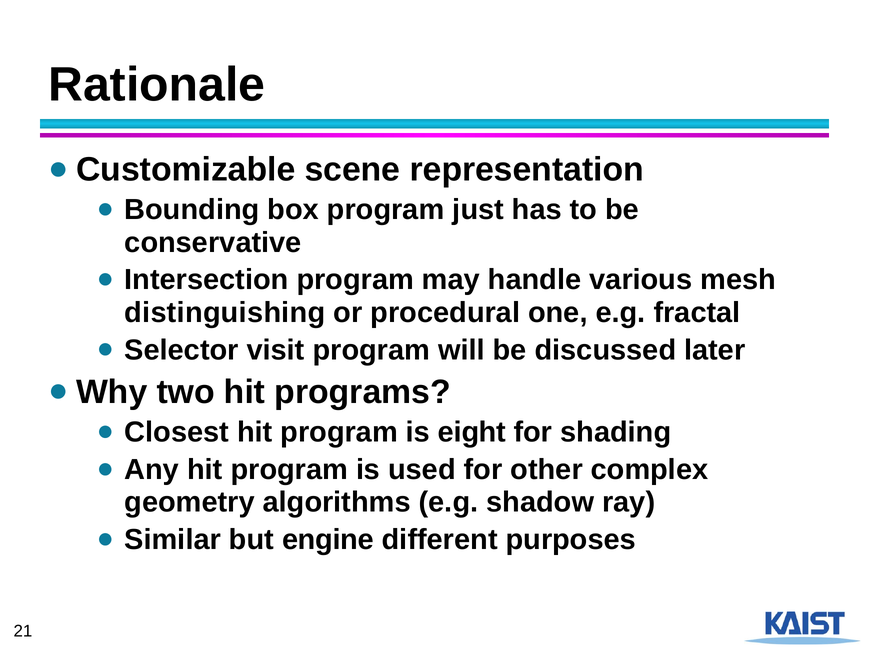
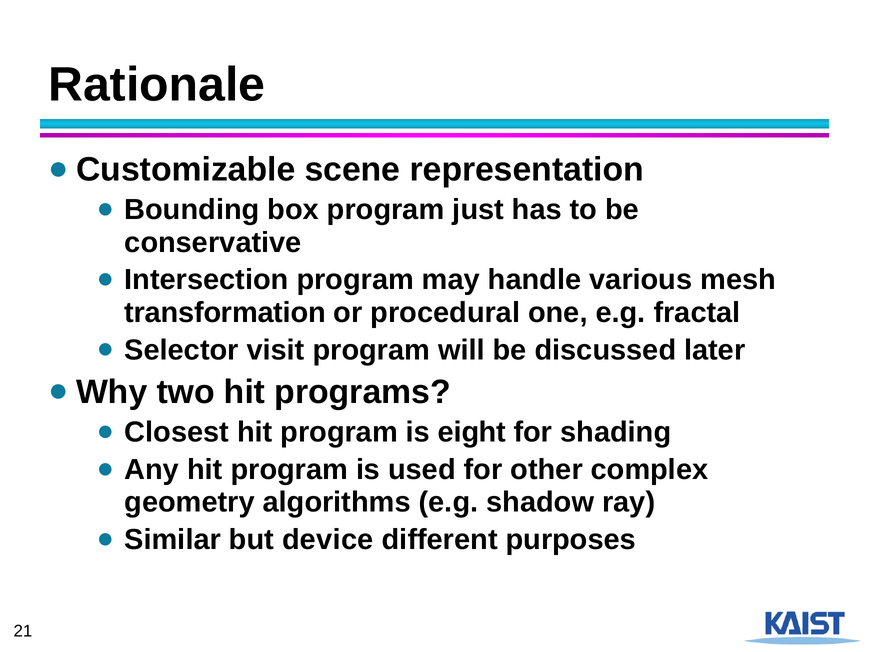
distinguishing: distinguishing -> transformation (225, 312)
engine: engine -> device (328, 539)
